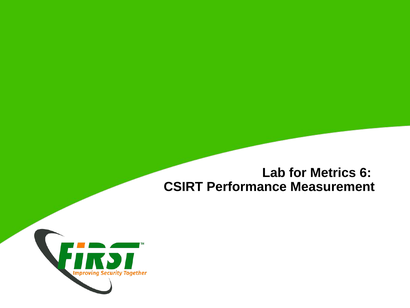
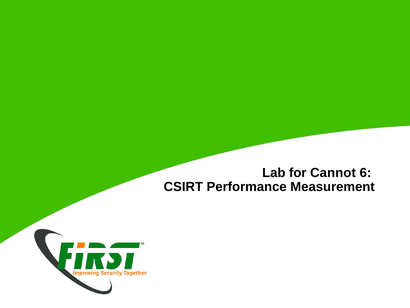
Metrics: Metrics -> Cannot (333, 173)
